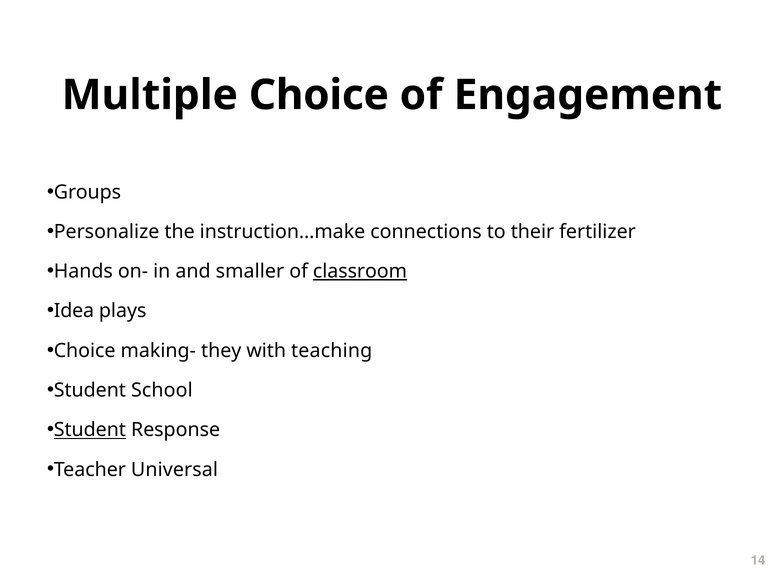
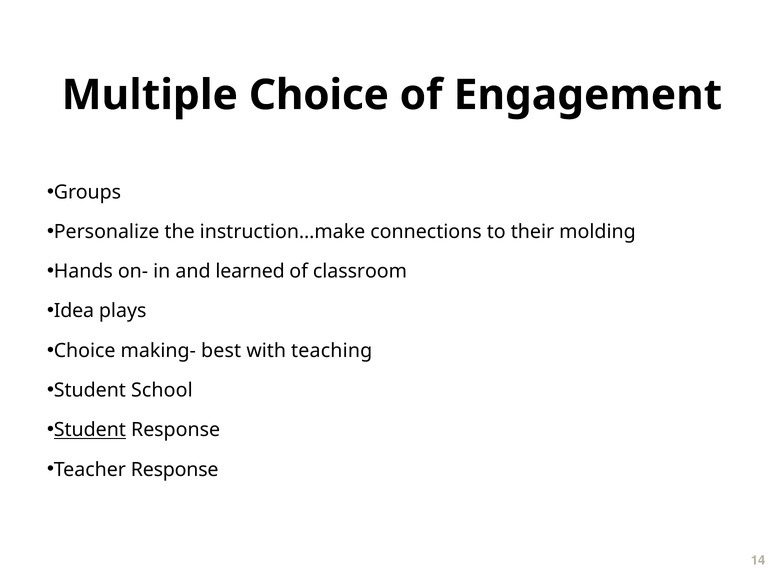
fertilizer: fertilizer -> molding (598, 232)
smaller: smaller -> learned (250, 271)
classroom underline: present -> none (360, 271)
they: they -> best (221, 351)
Teacher Universal: Universal -> Response (175, 470)
